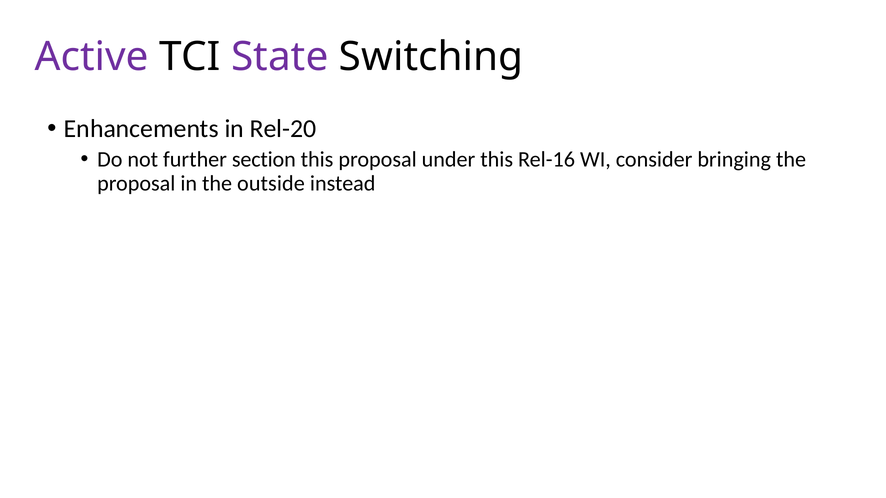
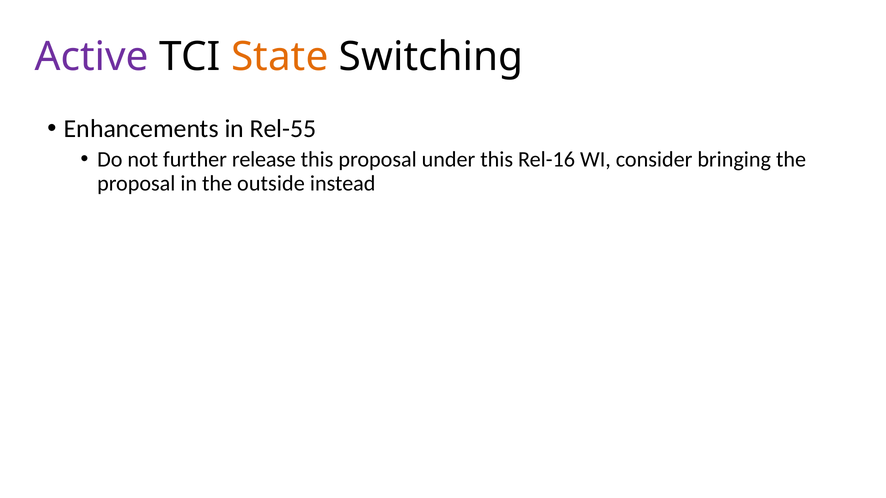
State colour: purple -> orange (280, 57)
Rel-20: Rel-20 -> Rel-55 (283, 129)
section: section -> release (264, 160)
